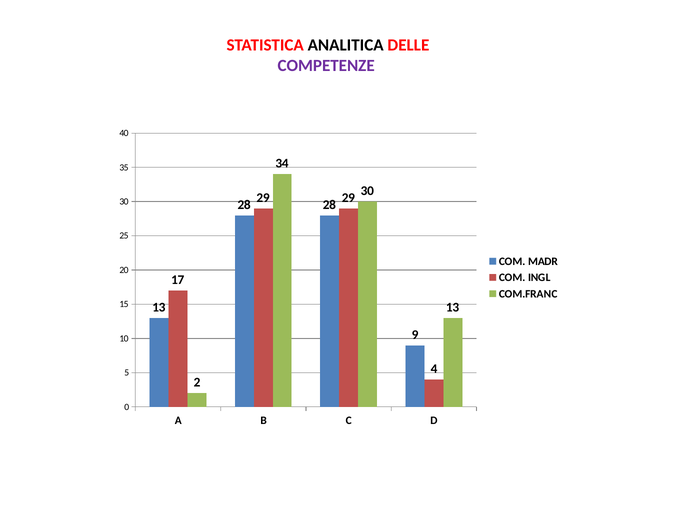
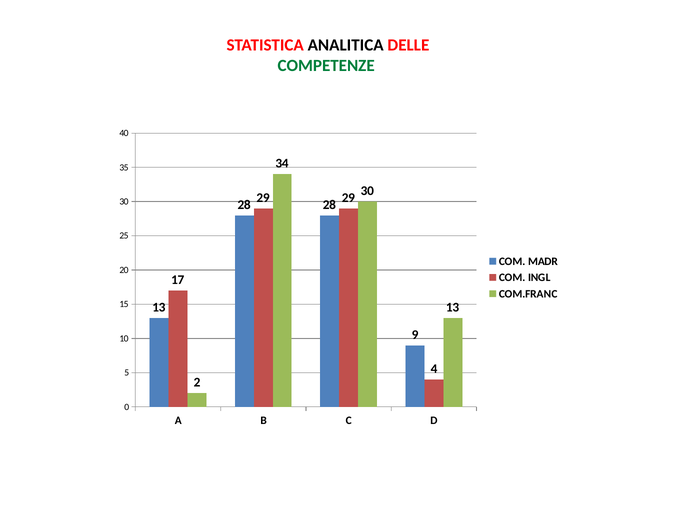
COMPETENZE colour: purple -> green (326, 65)
